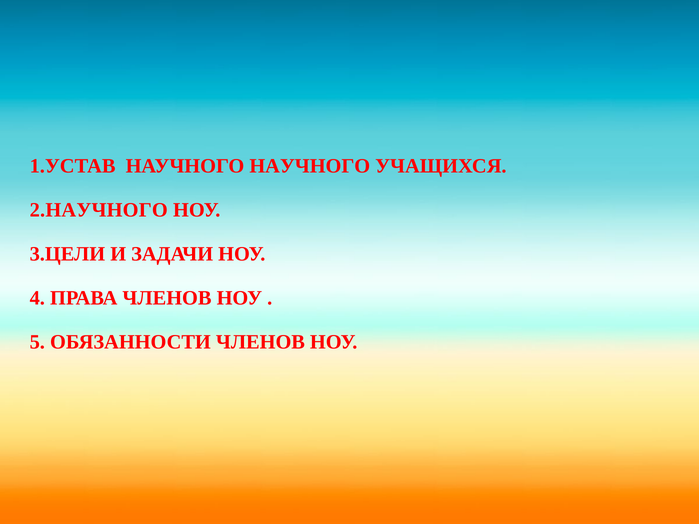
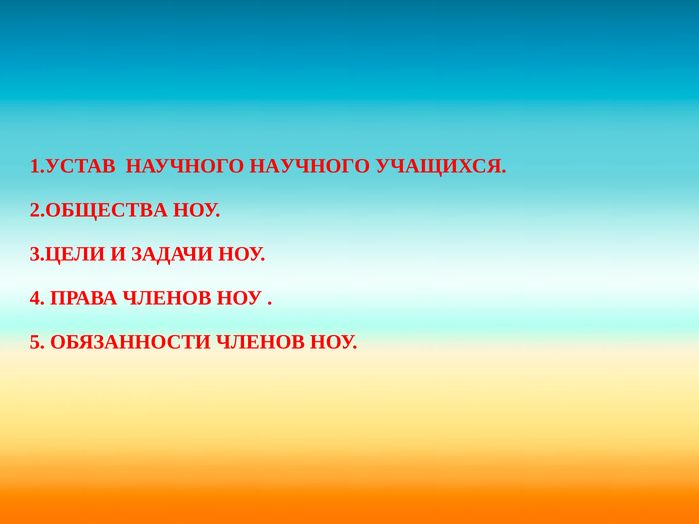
2.НАУЧНОГО: 2.НАУЧНОГО -> 2.ОБЩЕСТВА (99, 210)
